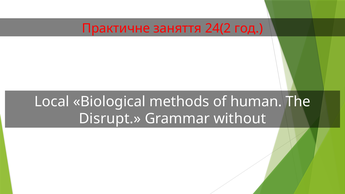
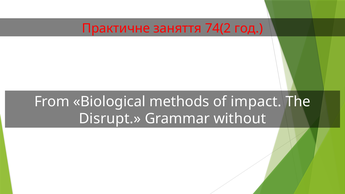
24(2: 24(2 -> 74(2 (218, 28)
Local: Local -> From (52, 102)
human: human -> impact (256, 102)
